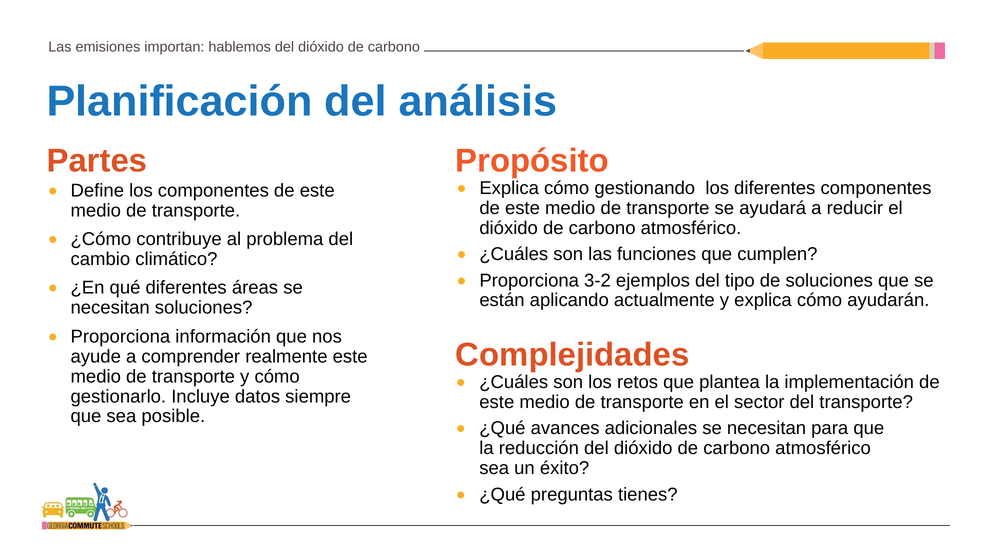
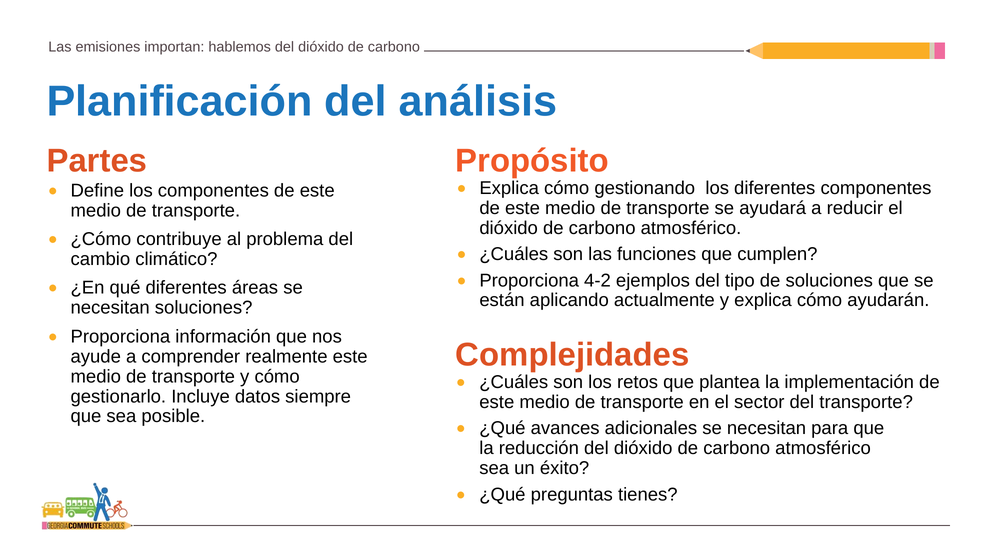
3-2: 3-2 -> 4-2 (597, 280)
